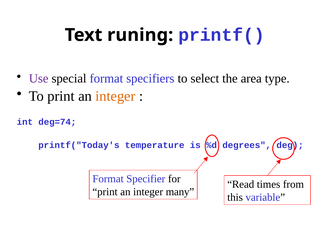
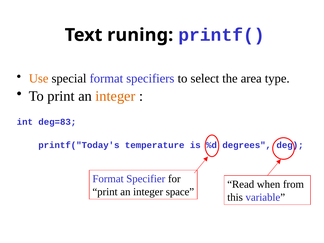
Use colour: purple -> orange (39, 79)
deg=74: deg=74 -> deg=83 (57, 122)
times: times -> when (269, 184)
many: many -> space (180, 192)
